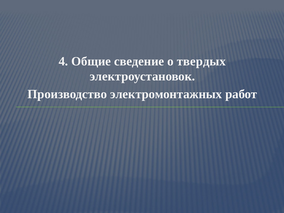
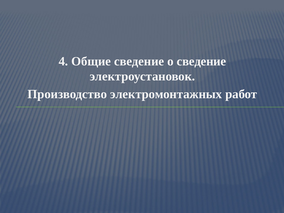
о твердых: твердых -> сведение (201, 61)
